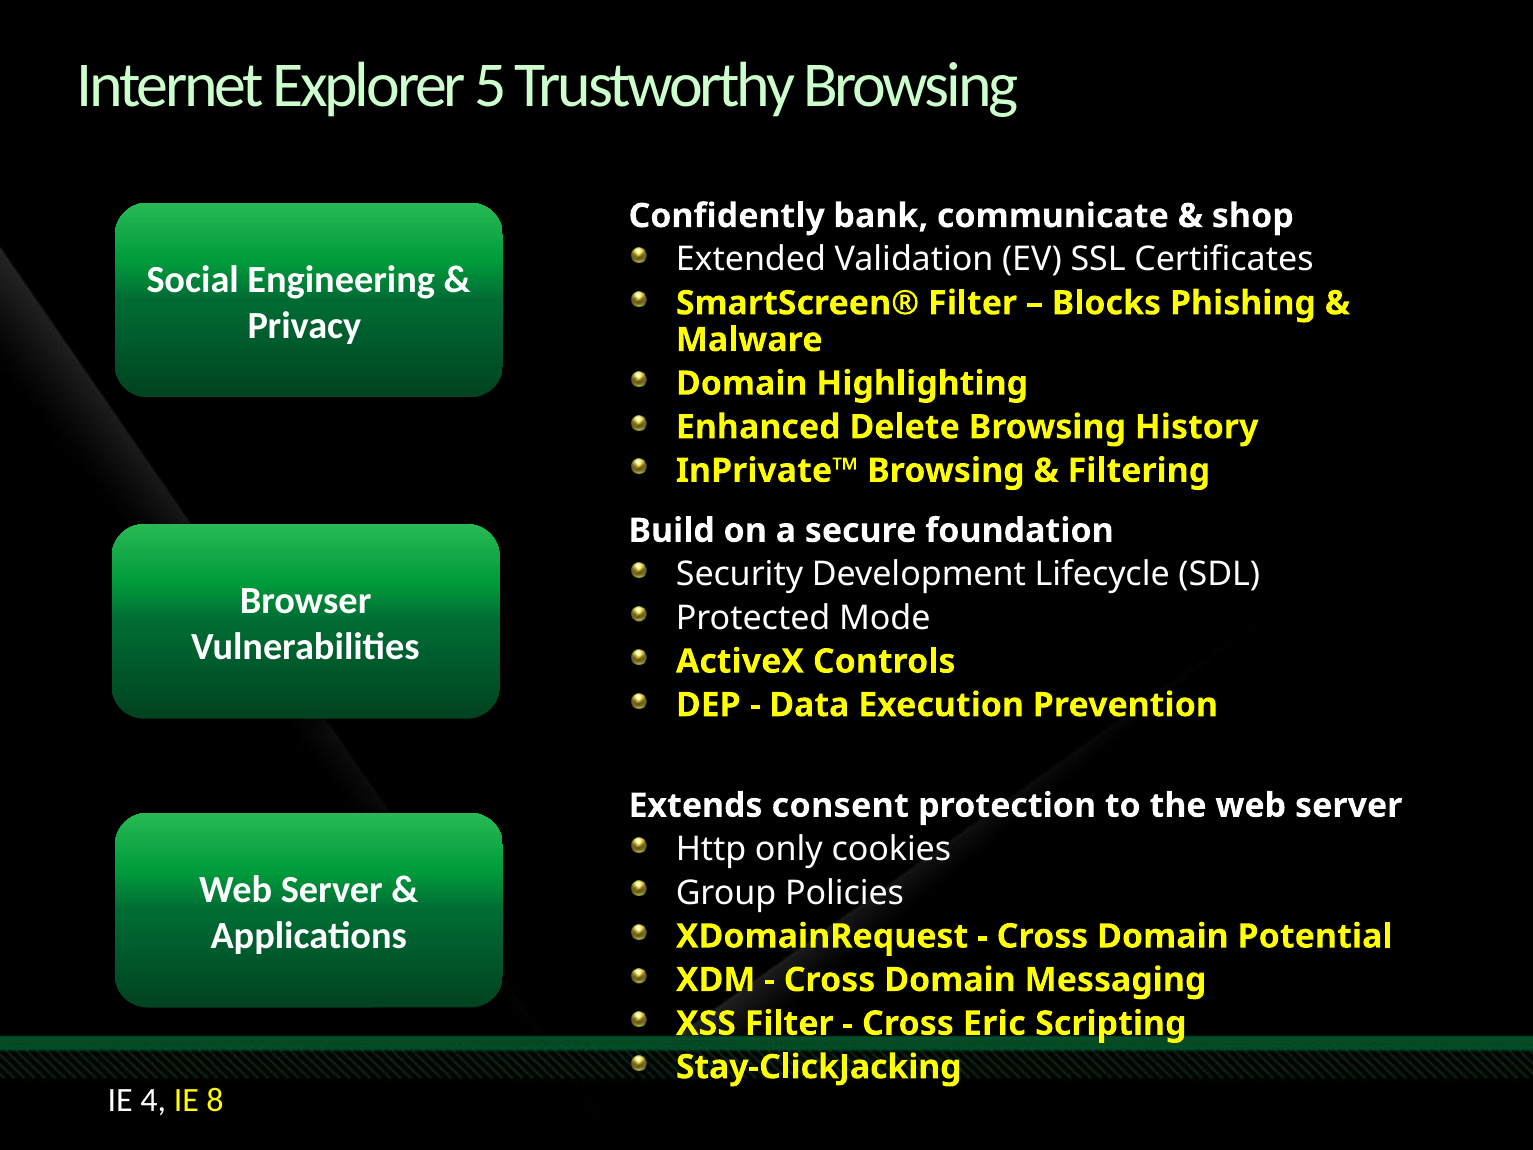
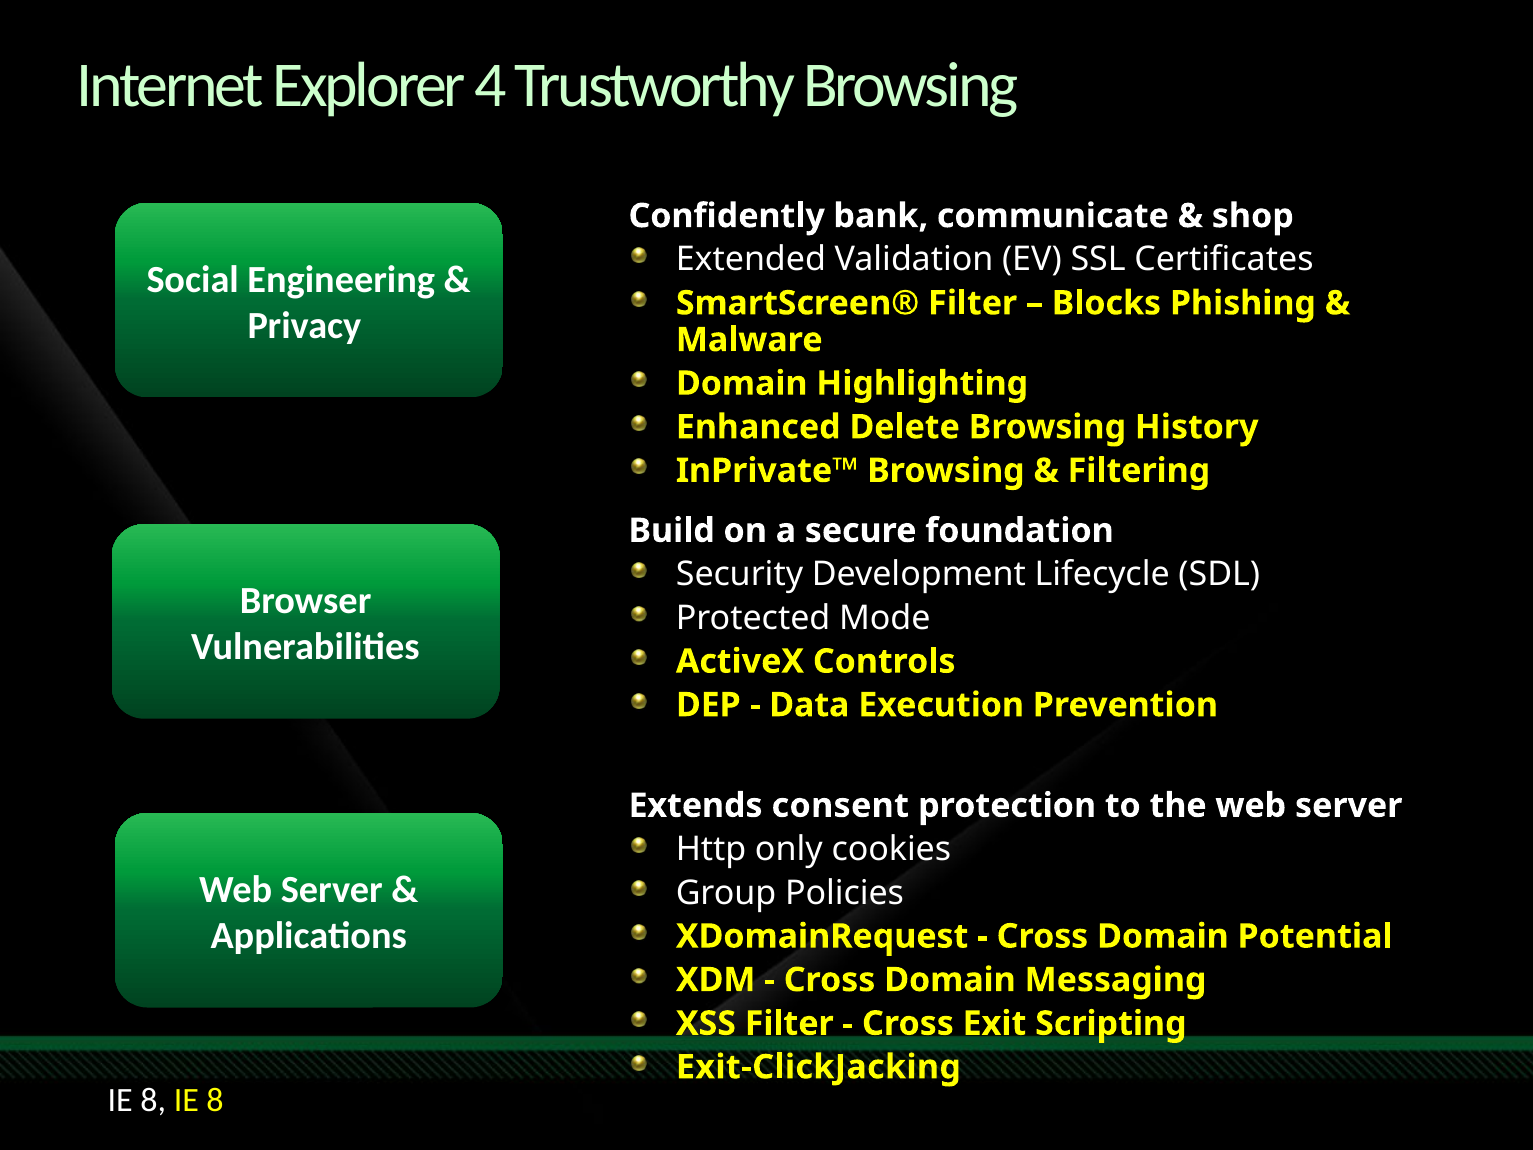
5: 5 -> 4 (490, 85)
Eric: Eric -> Exit (994, 1023)
Stay-ClickJacking: Stay-ClickJacking -> Exit-ClickJacking (818, 1067)
4: 4 -> 8 (153, 1100)
